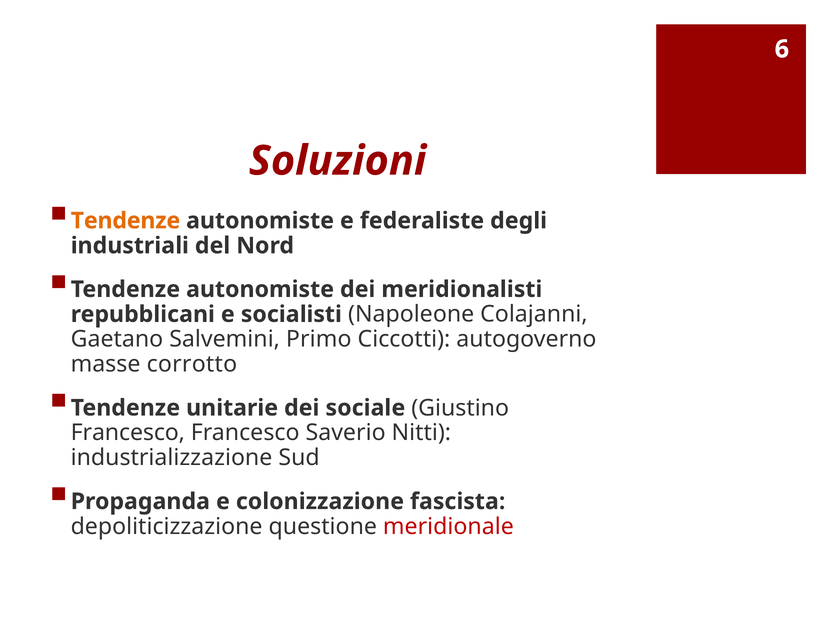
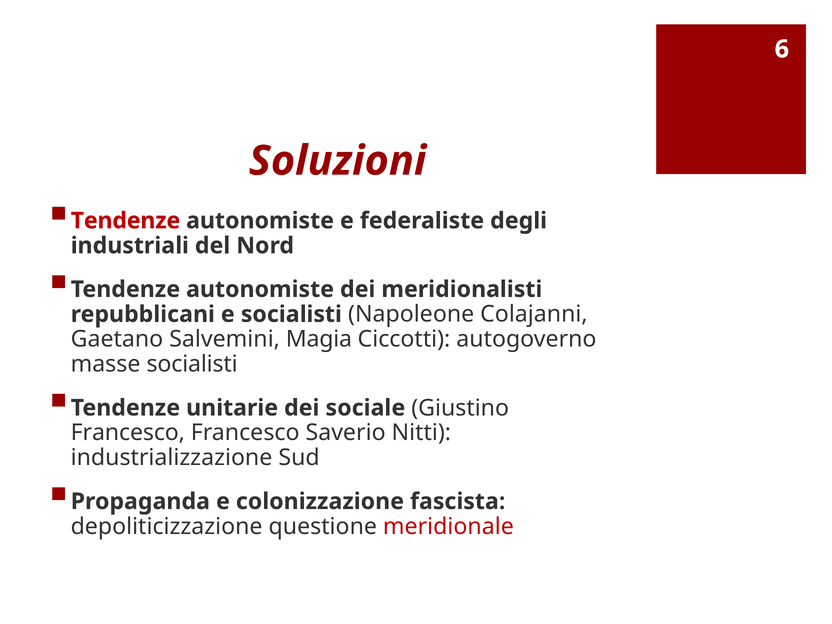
Tendenze colour: orange -> red (125, 221)
Primo: Primo -> Magia (319, 339)
masse corrotto: corrotto -> socialisti (192, 364)
